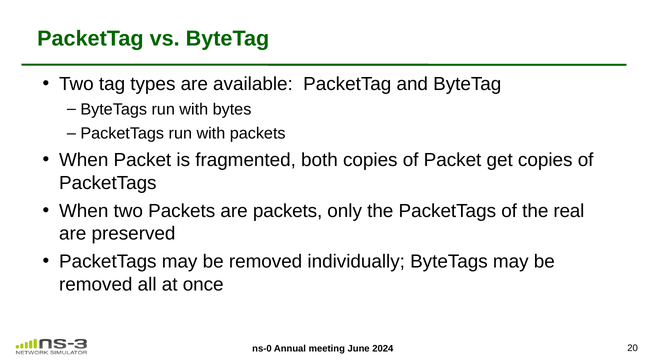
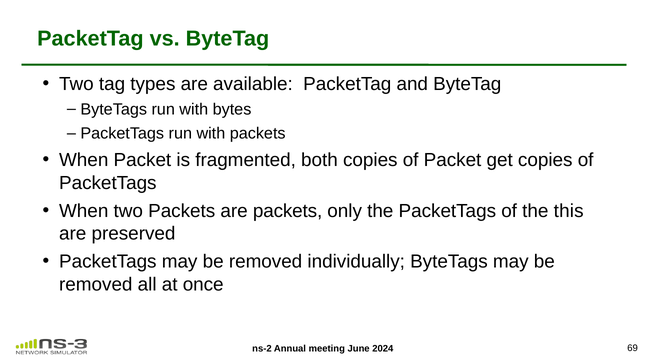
real: real -> this (569, 211)
ns-0: ns-0 -> ns-2 (262, 349)
20: 20 -> 69 (633, 349)
